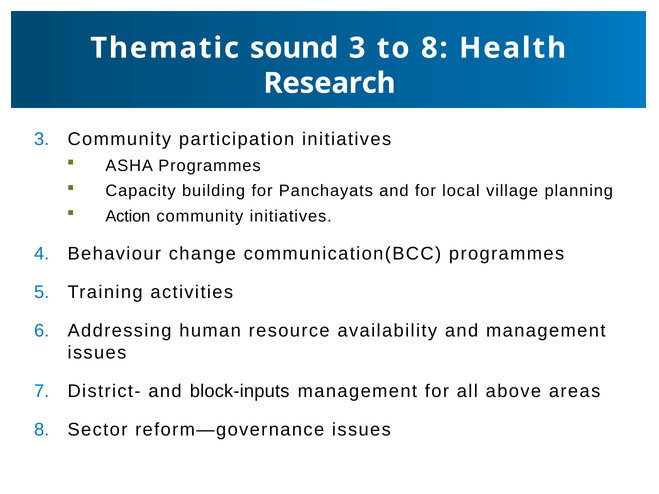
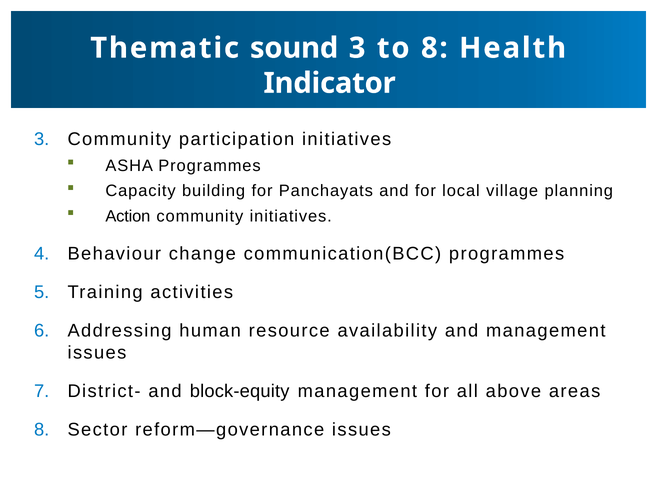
Research: Research -> Indicator (330, 83)
block-inputs: block-inputs -> block-equity (240, 391)
